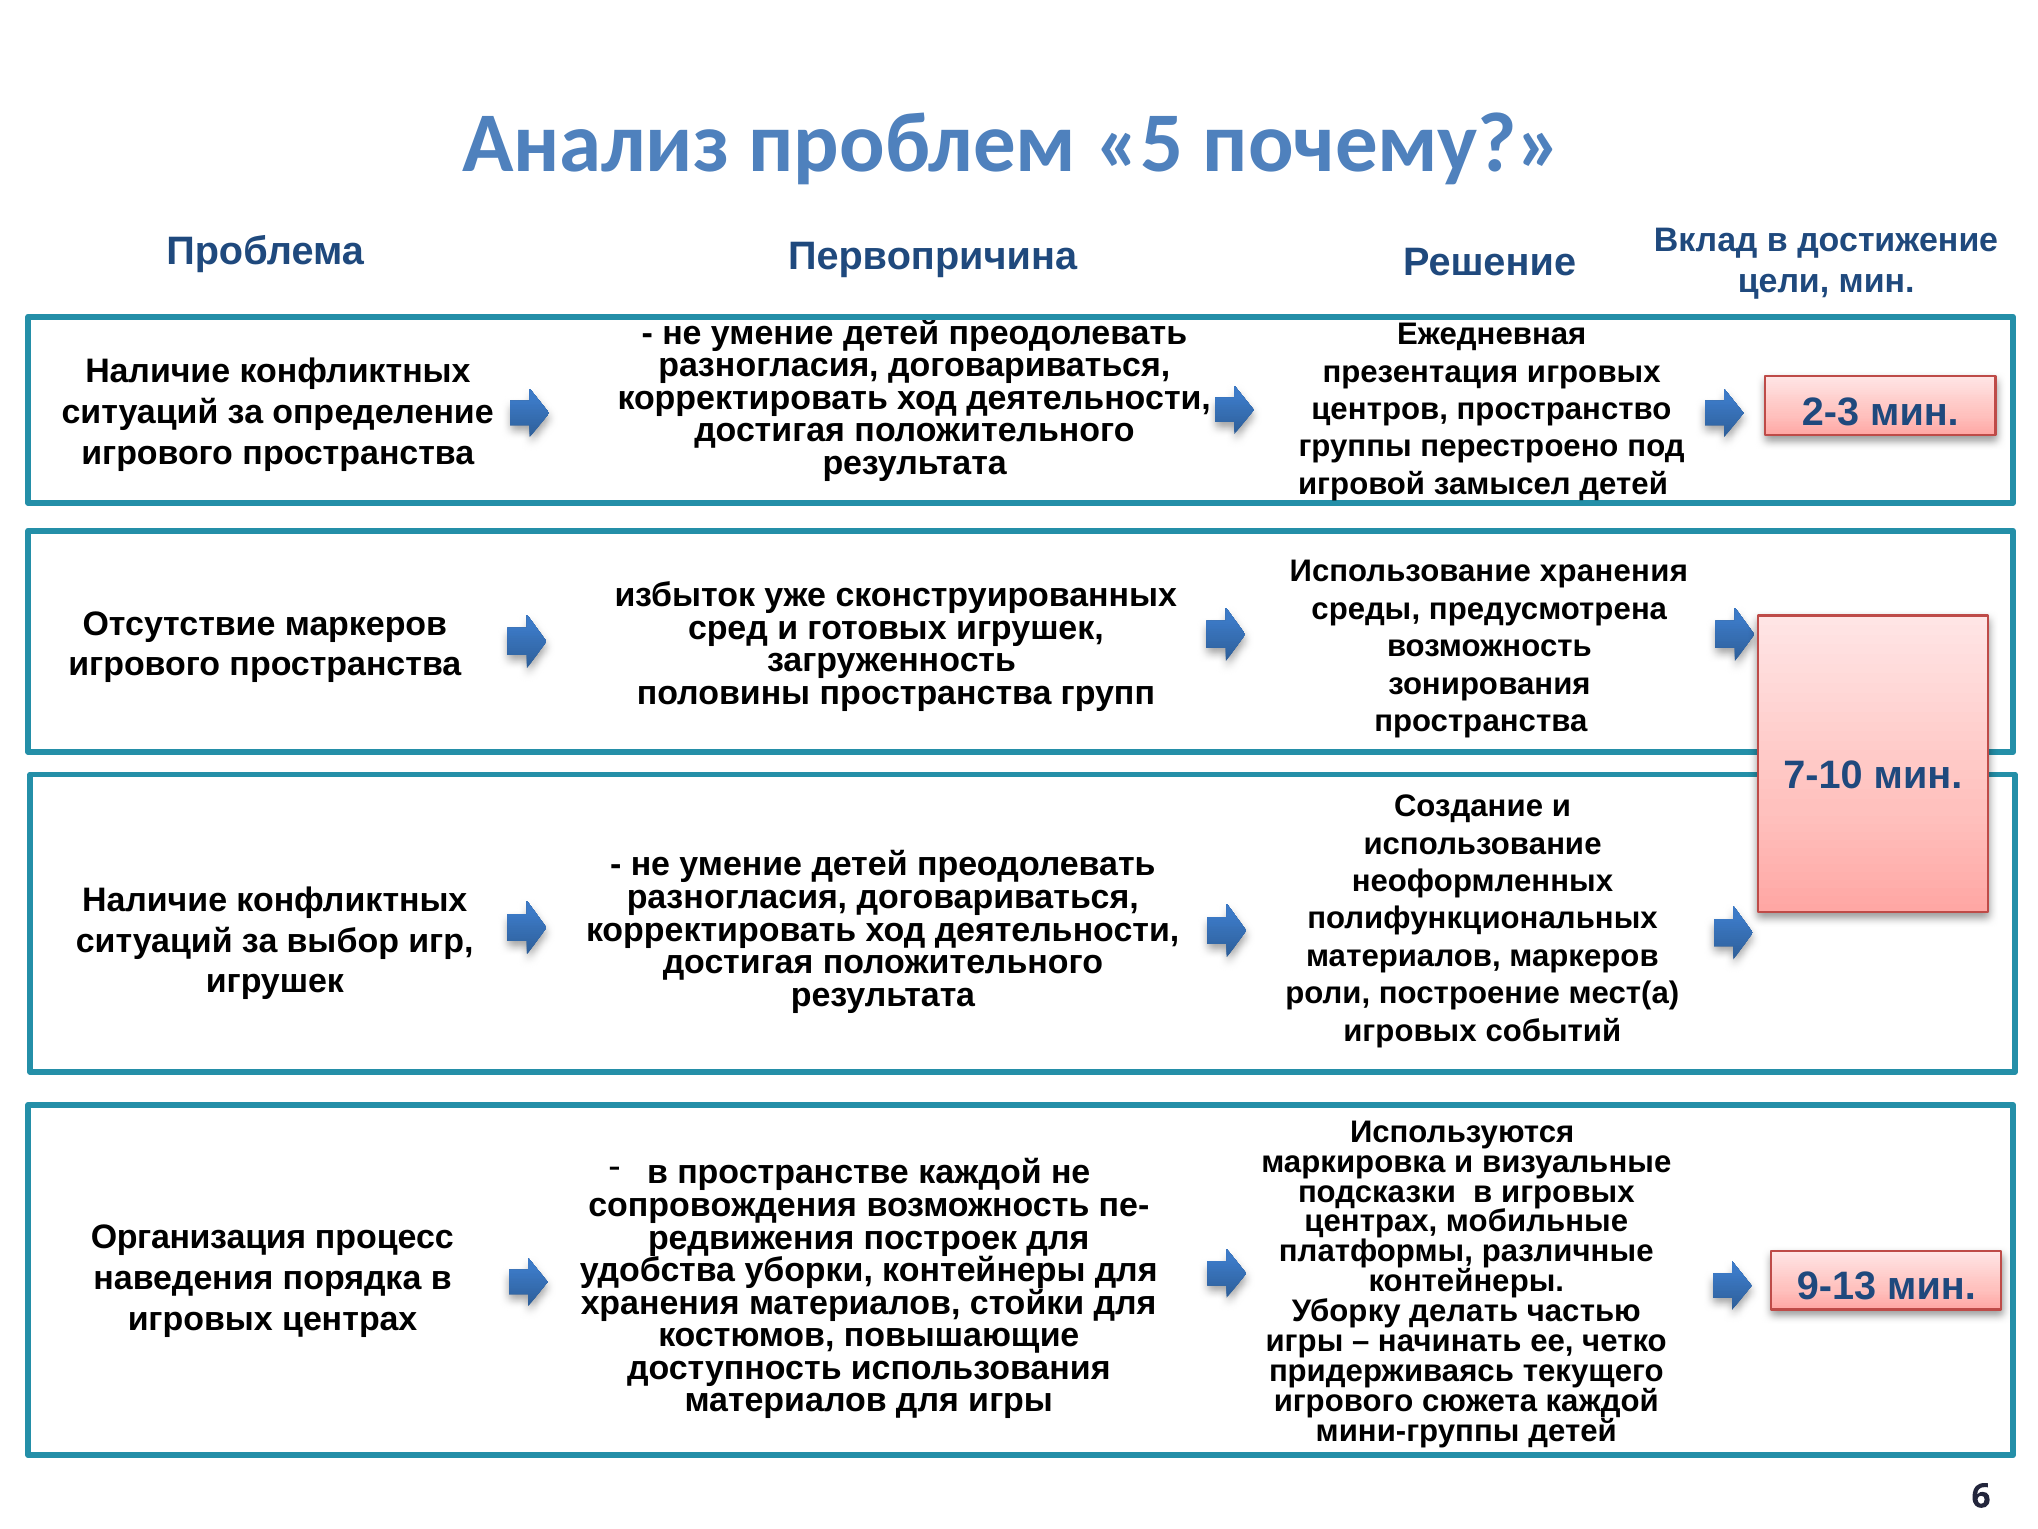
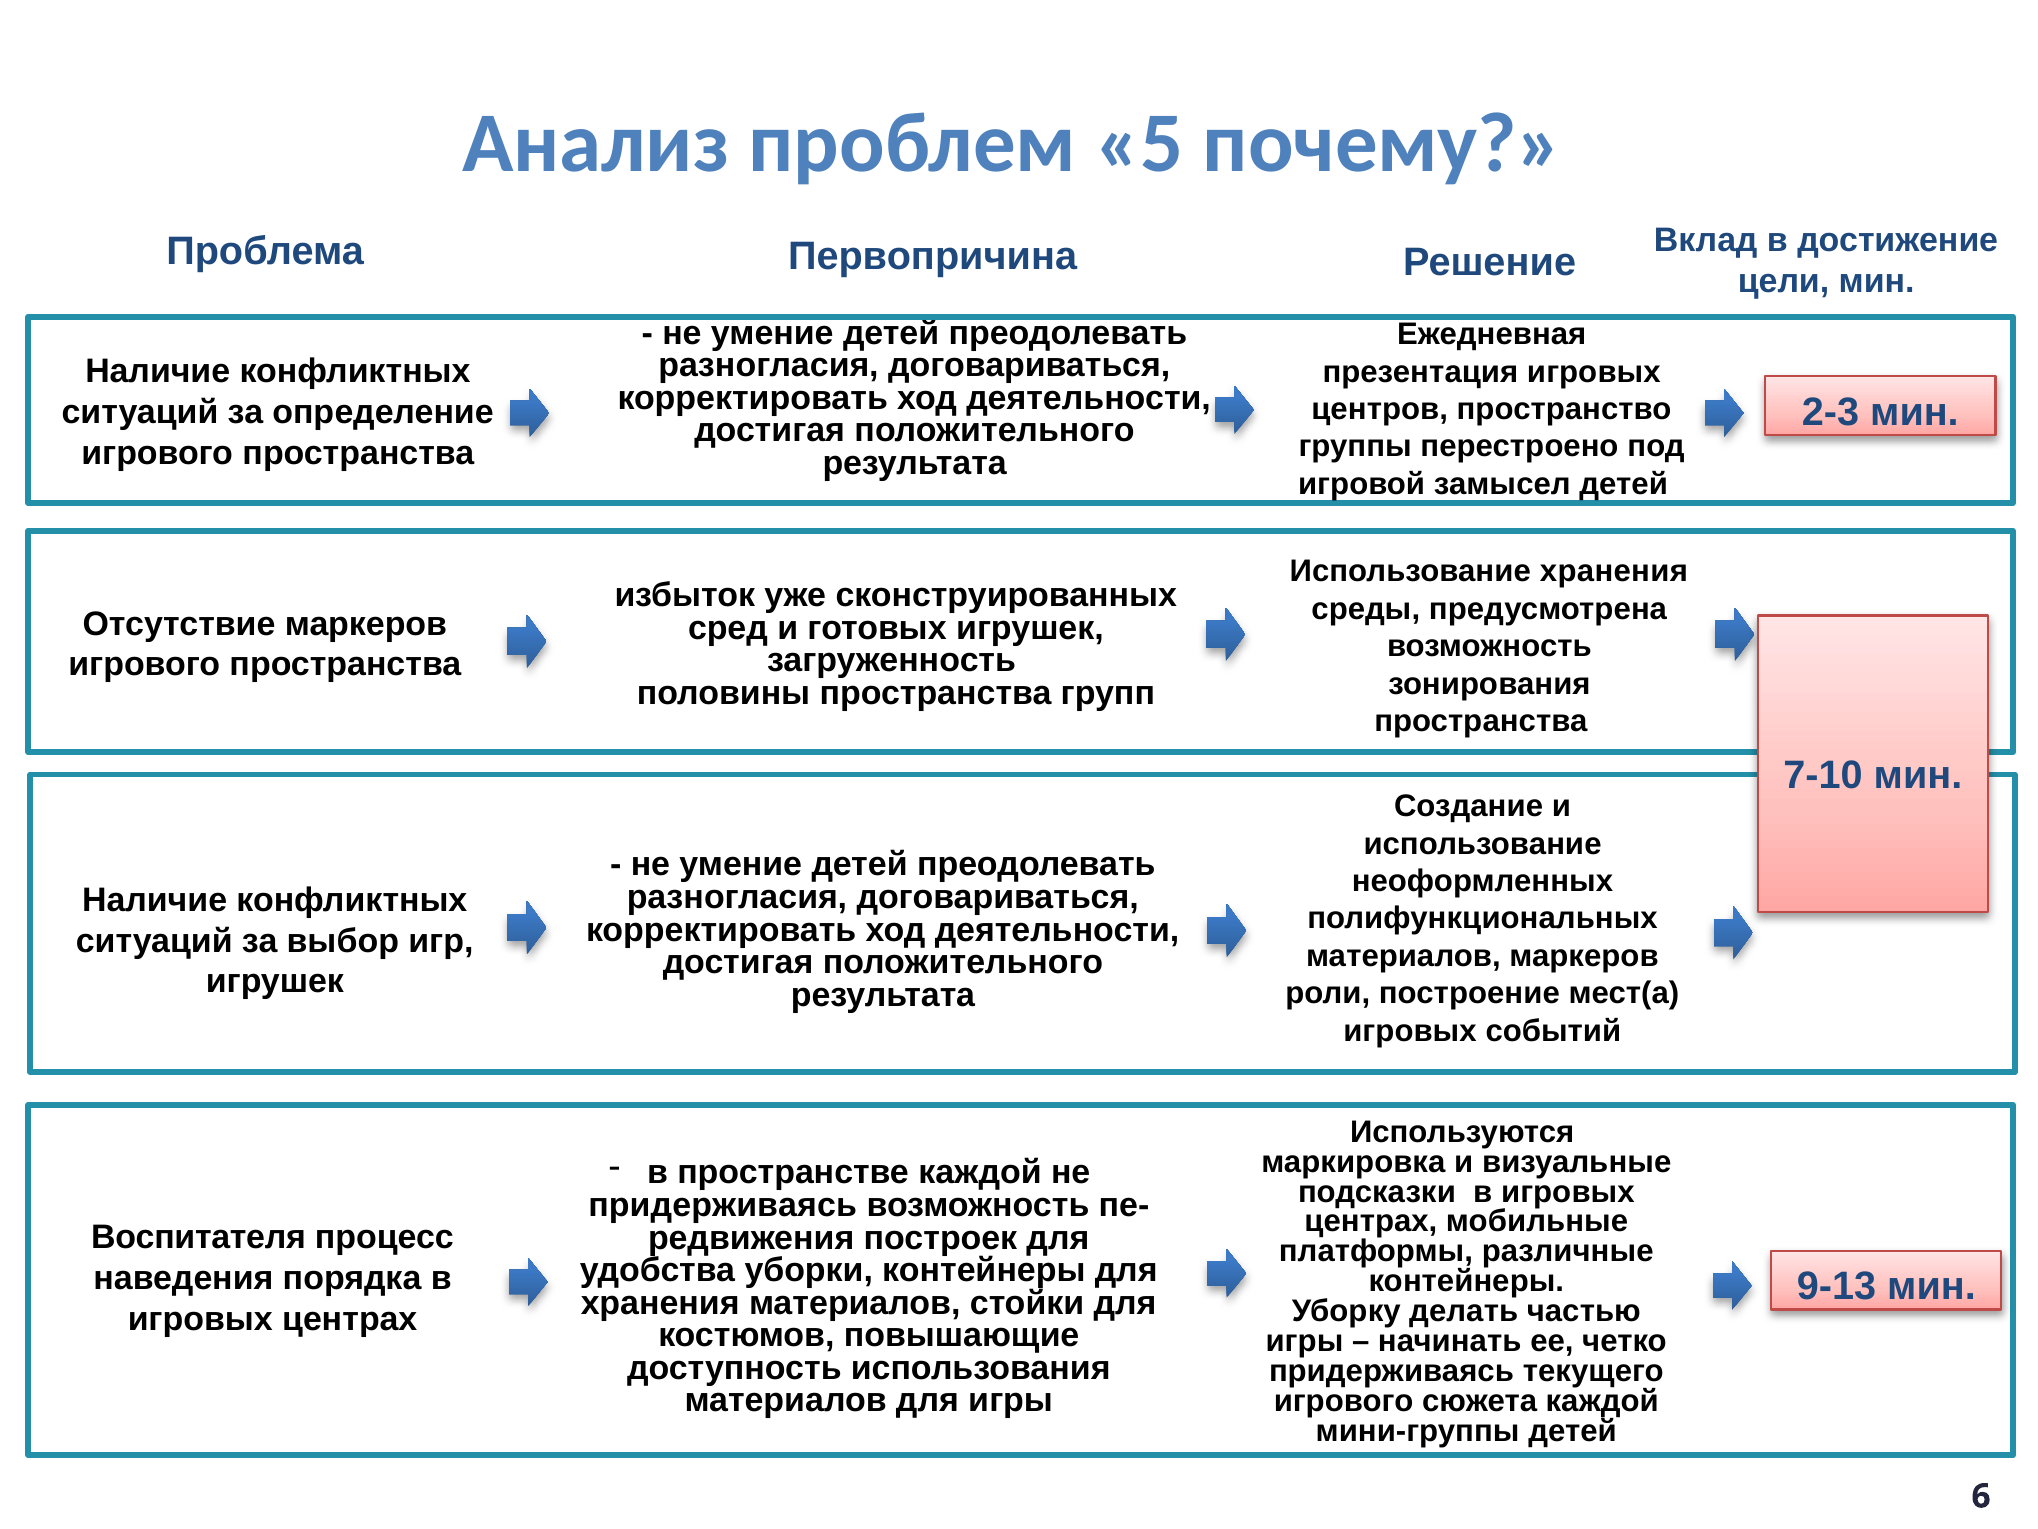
сопровождения: сопровождения -> придерживаясь (723, 1205)
Организация: Организация -> Воспитателя (198, 1237)
